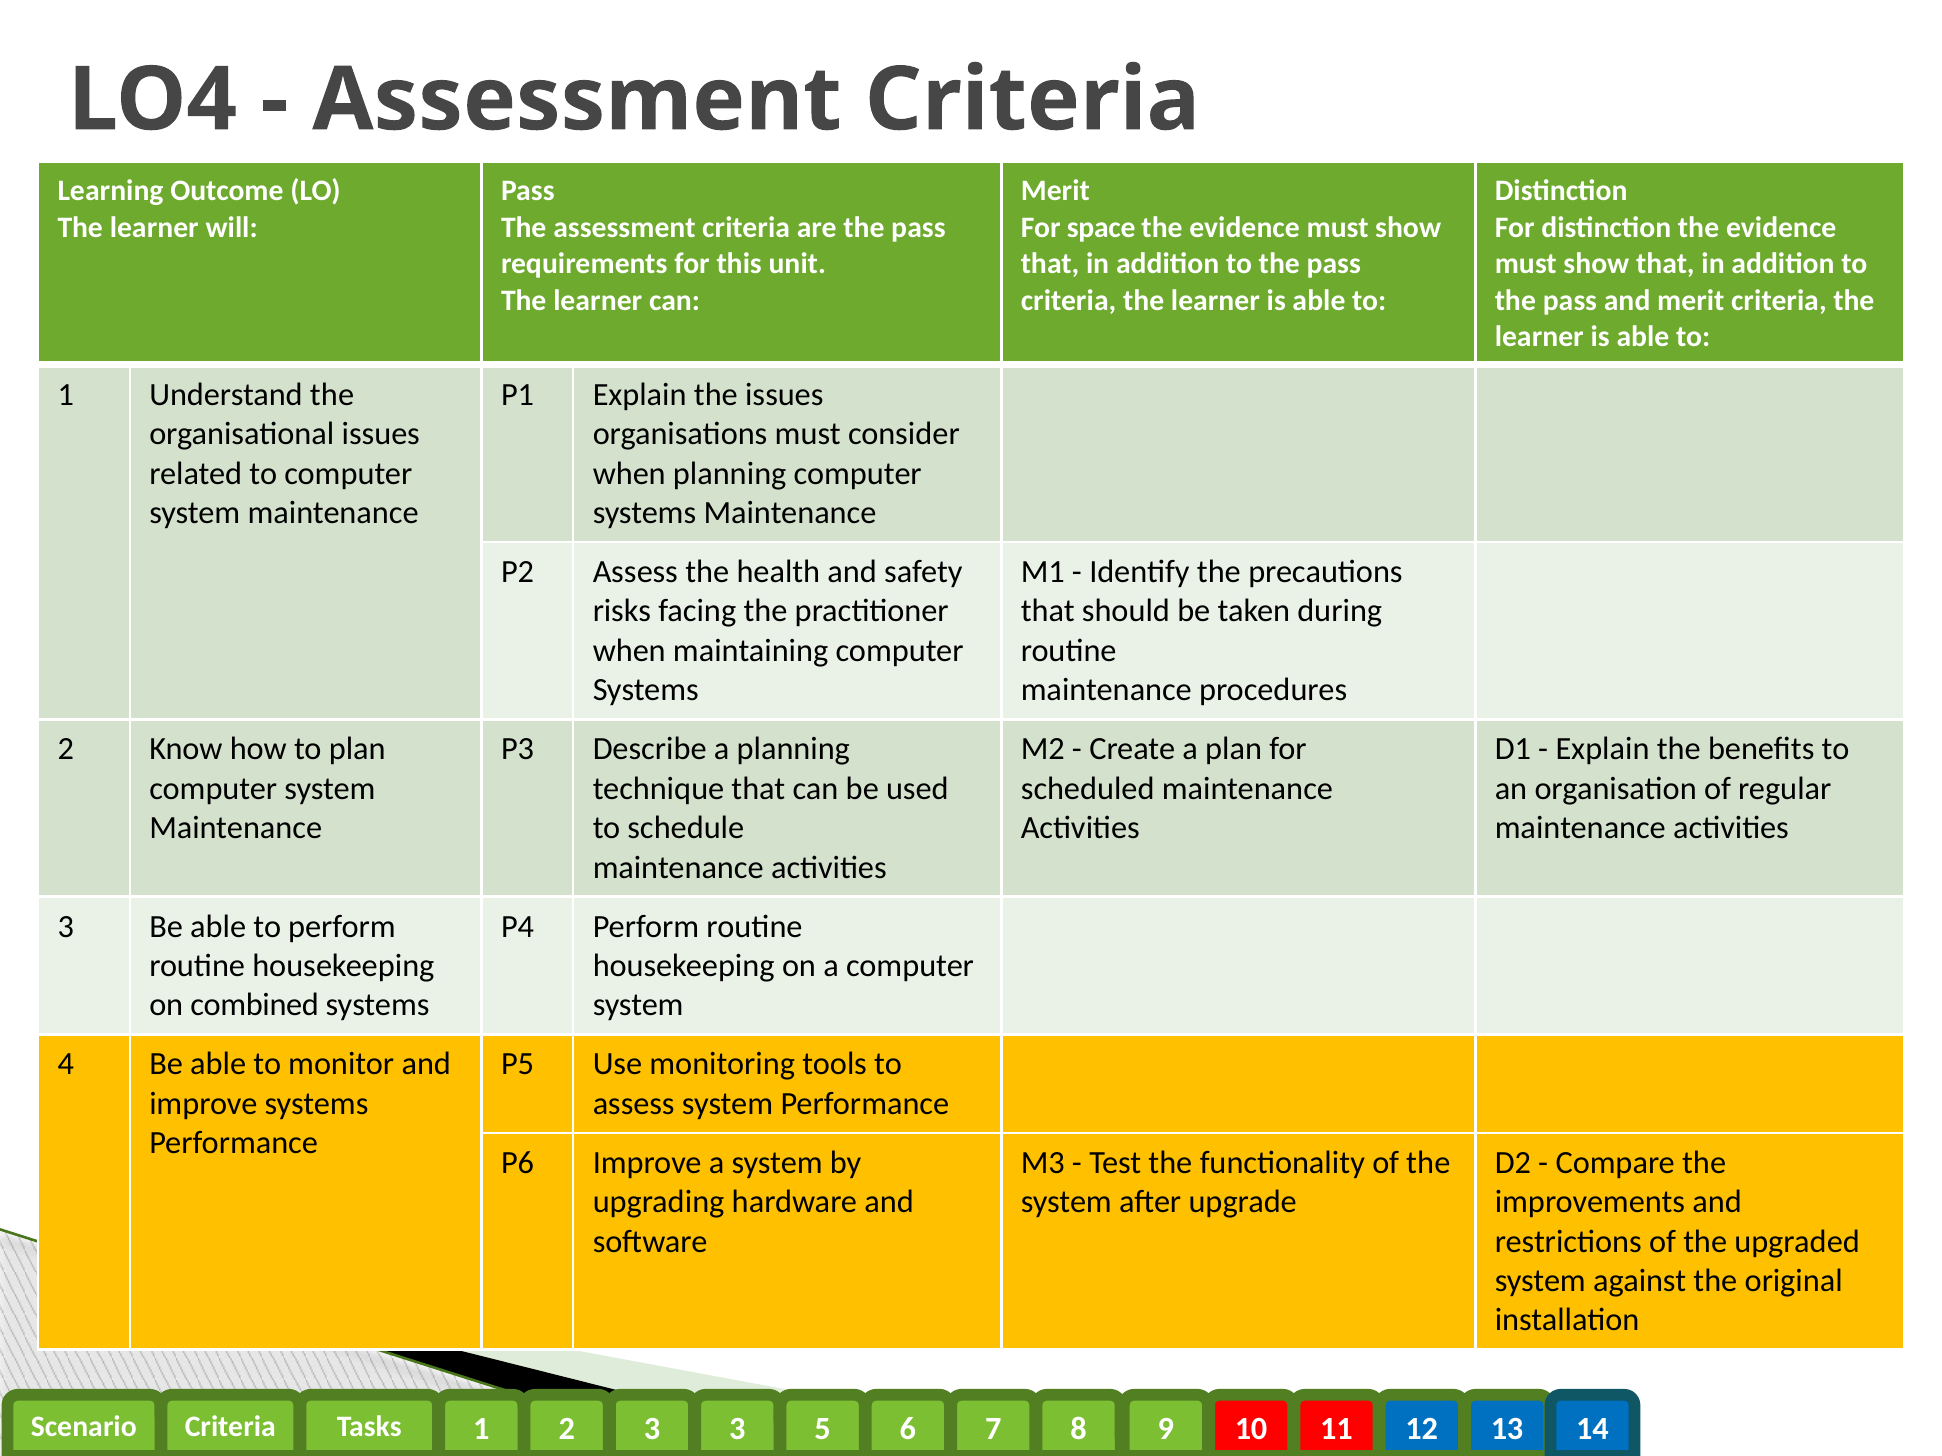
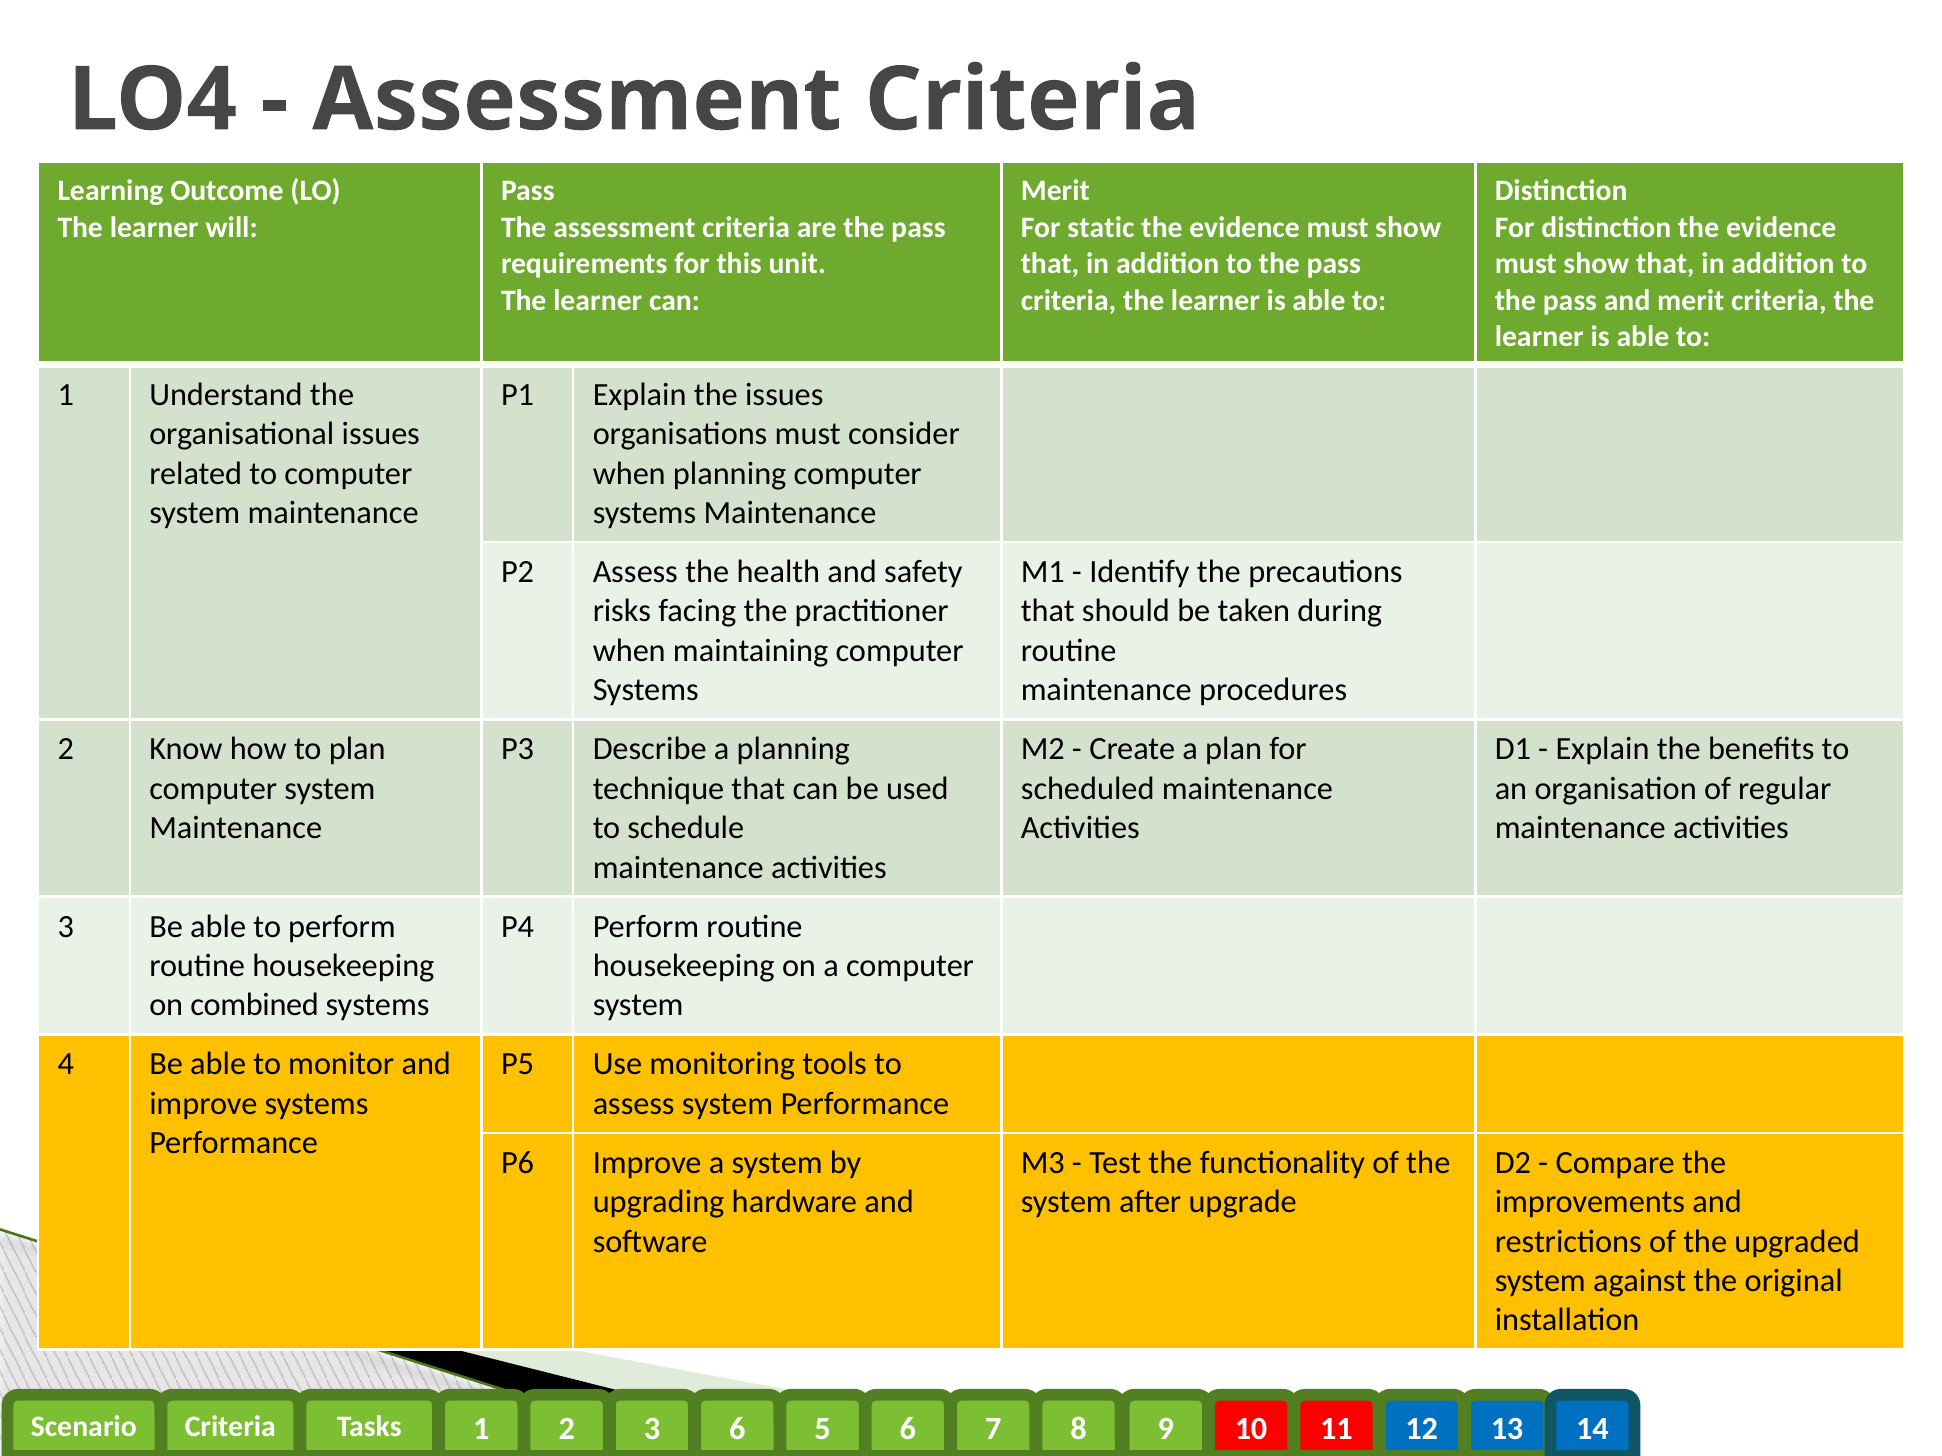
space: space -> static (1101, 227)
3 3: 3 -> 6 (737, 1429)
